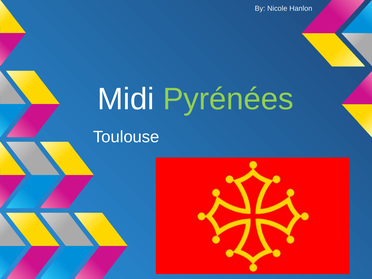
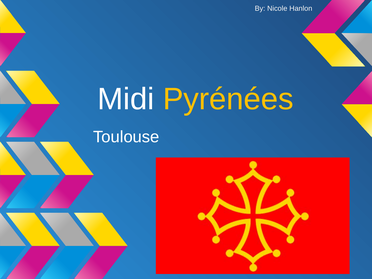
Pyrénées colour: light green -> yellow (228, 99)
